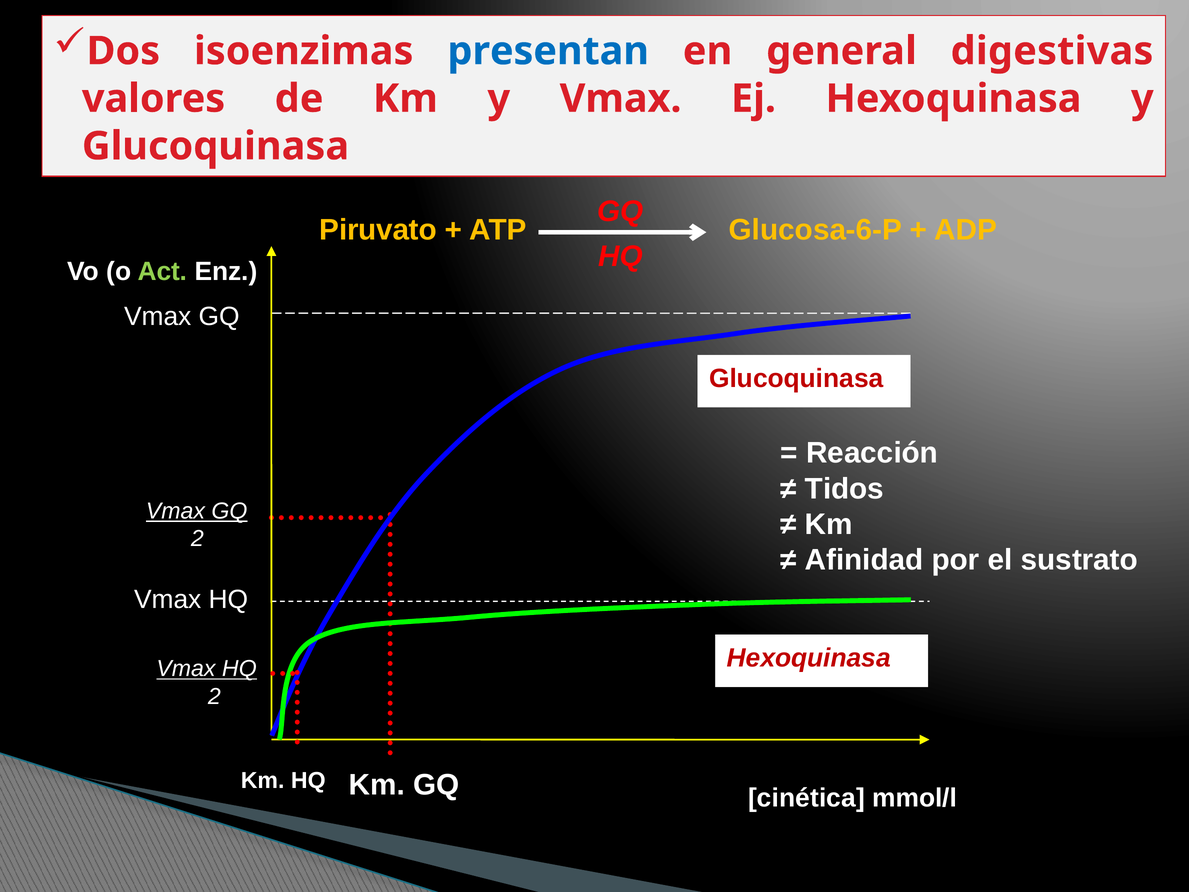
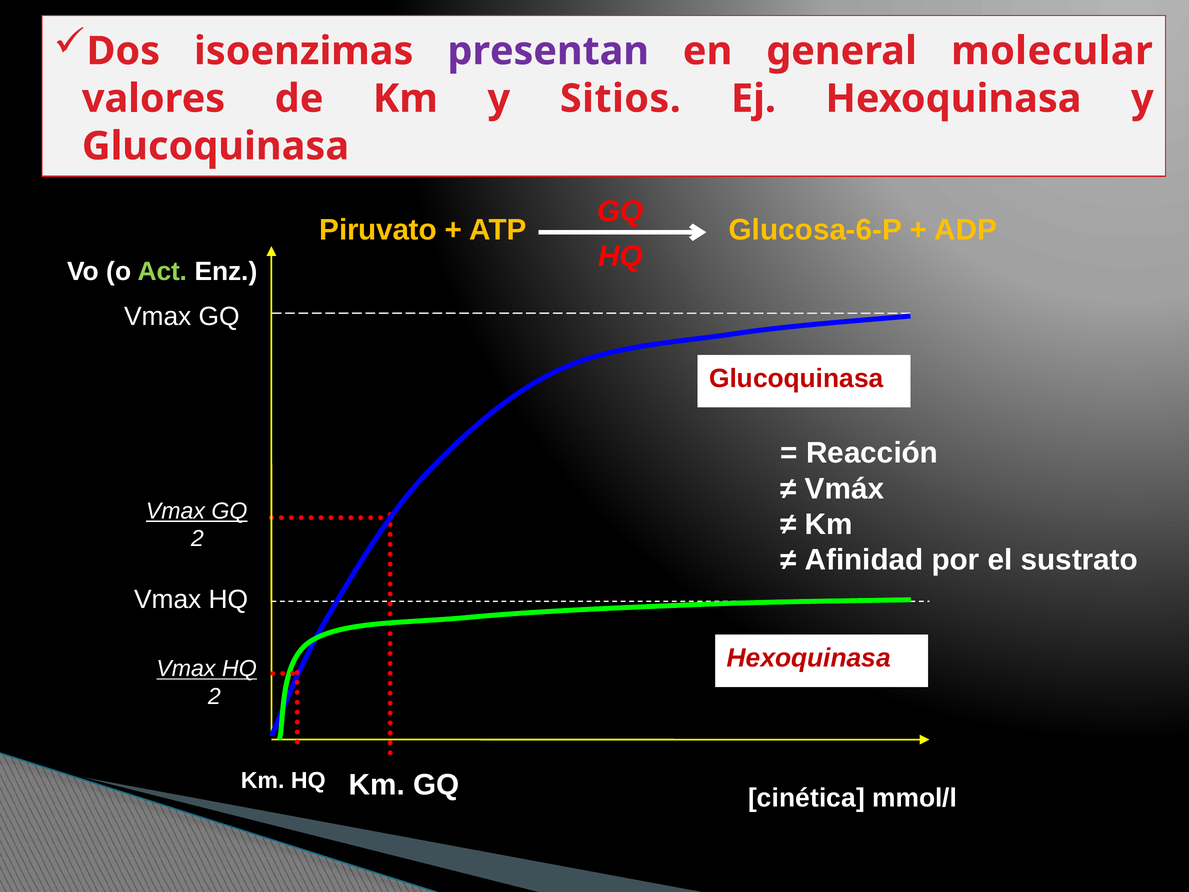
presentan colour: blue -> purple (548, 51)
digestivas: digestivas -> molecular (1052, 51)
y Vmax: Vmax -> Sitios (620, 99)
Tidos: Tidos -> Vmáx (844, 489)
